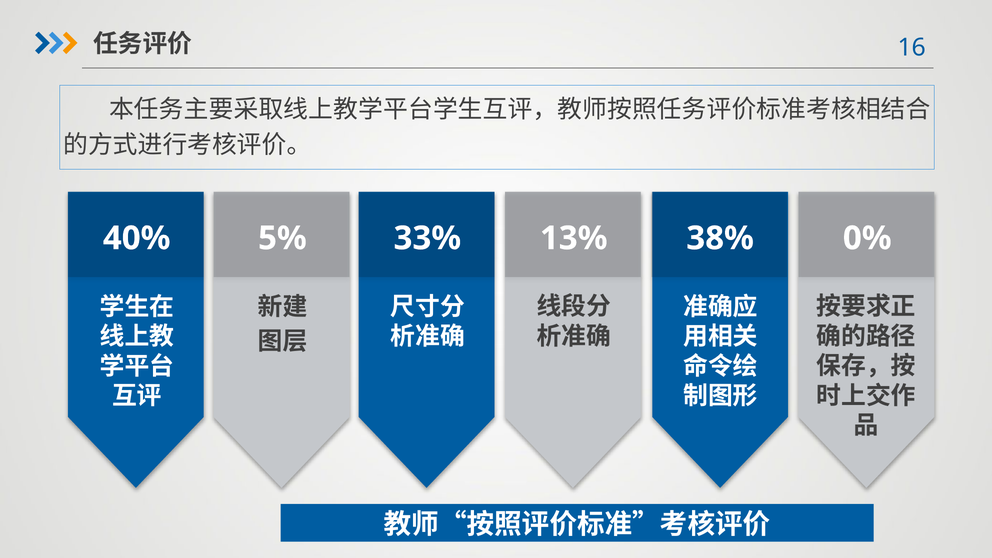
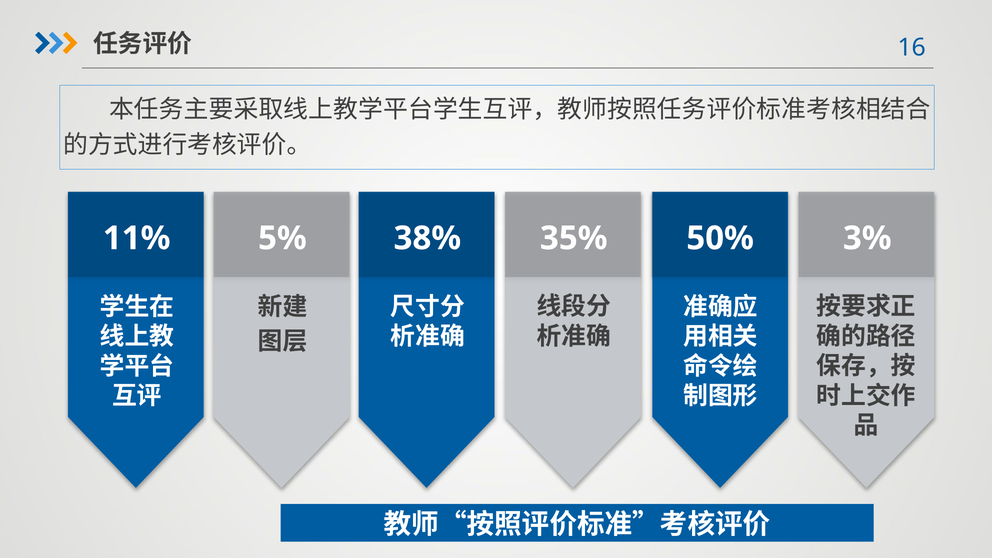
40%: 40% -> 11% (137, 238)
33%: 33% -> 38% (427, 238)
13%: 13% -> 35% (574, 238)
38%: 38% -> 50% (720, 238)
0%: 0% -> 3% (867, 238)
